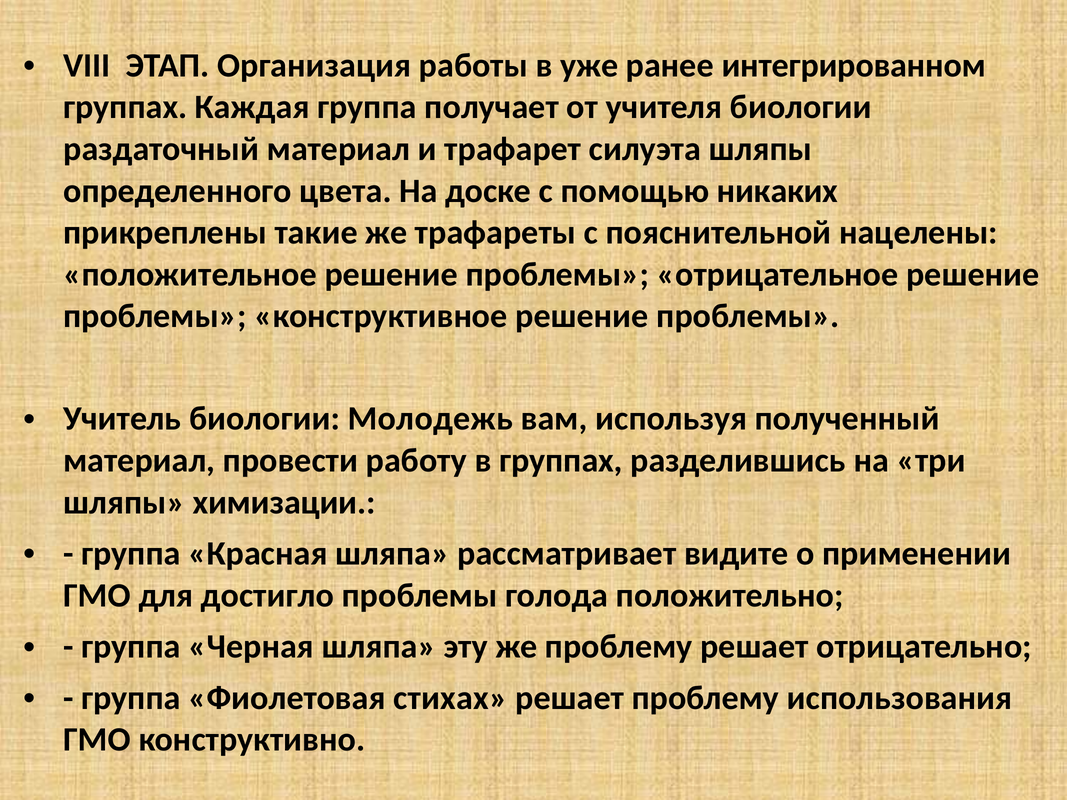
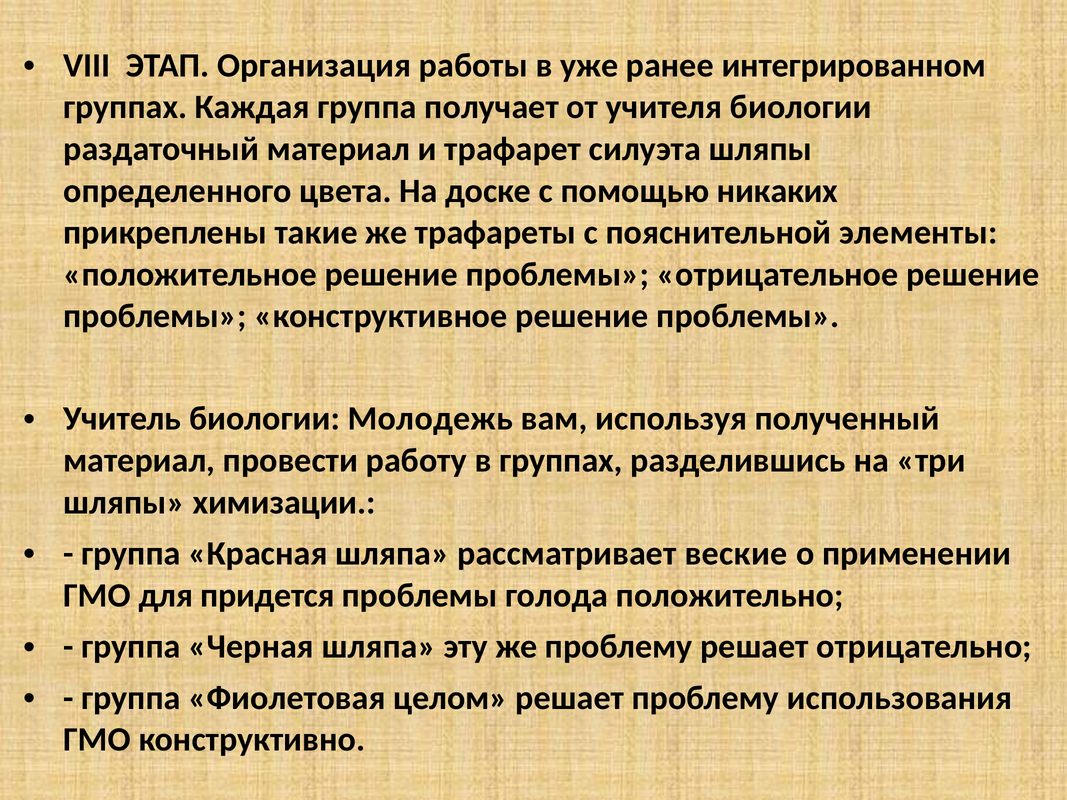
нацелены: нацелены -> элементы (918, 233)
видите: видите -> веские (736, 554)
достигло: достигло -> придется (268, 596)
стихах: стихах -> целом (451, 698)
